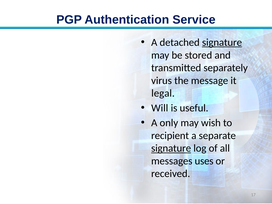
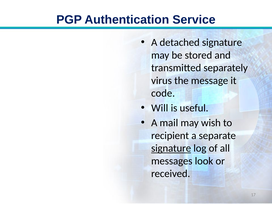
signature underline: present -> none (222, 42)
legal: legal -> code (163, 93)
only: only -> mail (169, 123)
uses: uses -> look (204, 161)
